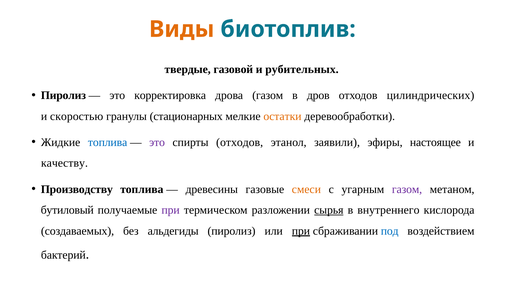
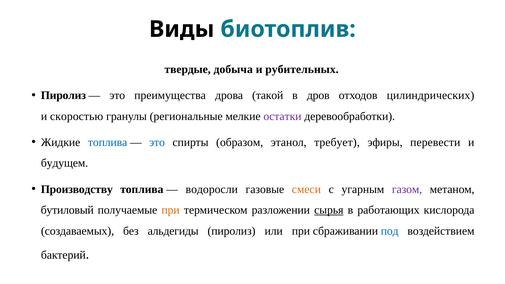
Виды colour: orange -> black (182, 29)
газовой: газовой -> добыча (233, 69)
корректировка: корректировка -> преимущества (170, 95)
дрова газом: газом -> такой (268, 95)
стационарных: стационарных -> региональные (186, 116)
остатки colour: orange -> purple (282, 116)
это colour: purple -> blue (157, 142)
спирты отходов: отходов -> образом (240, 142)
заявили: заявили -> требует (337, 142)
настоящее: настоящее -> перевести (435, 142)
качеству: качеству -> будущем (65, 163)
древесины: древесины -> водоросли (212, 189)
при colour: purple -> orange (171, 210)
внутреннего: внутреннего -> работающих (388, 210)
при underline: present -> none (301, 231)
